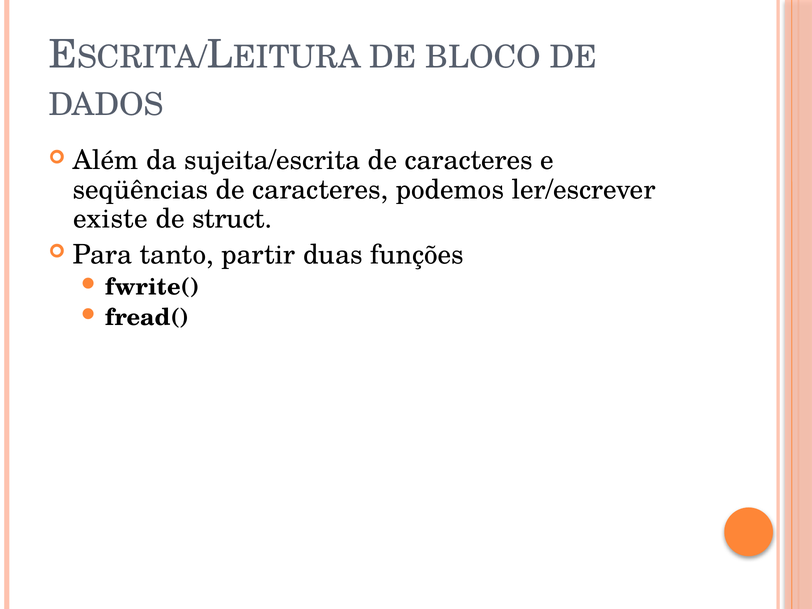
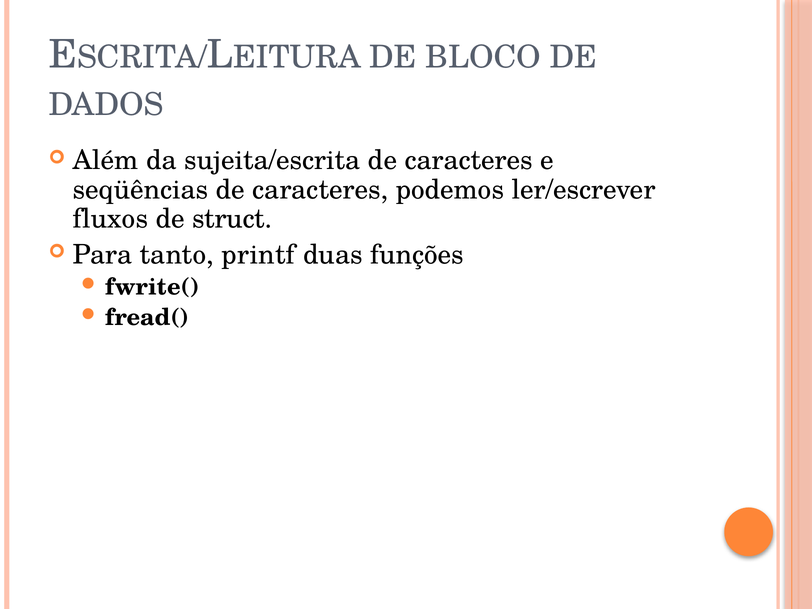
existe: existe -> fluxos (111, 219)
partir: partir -> printf (258, 255)
